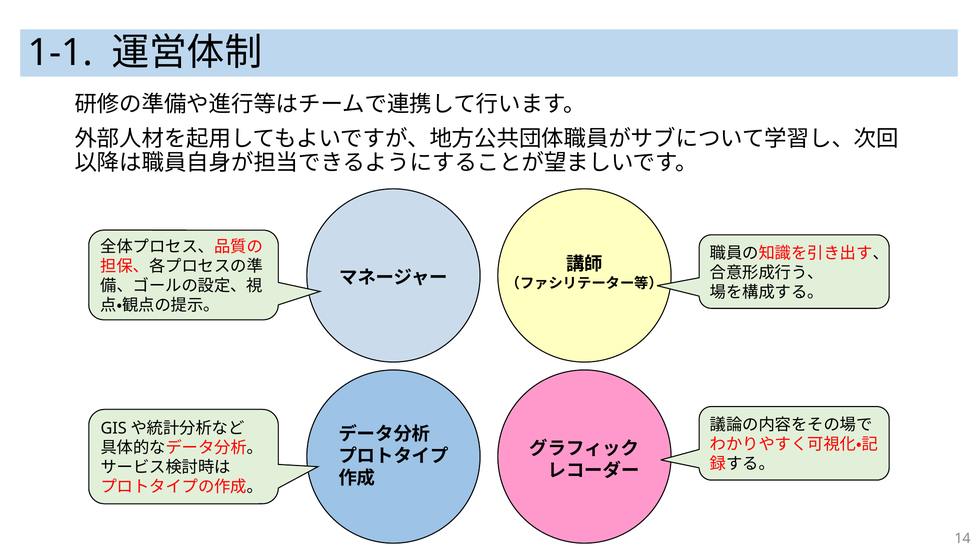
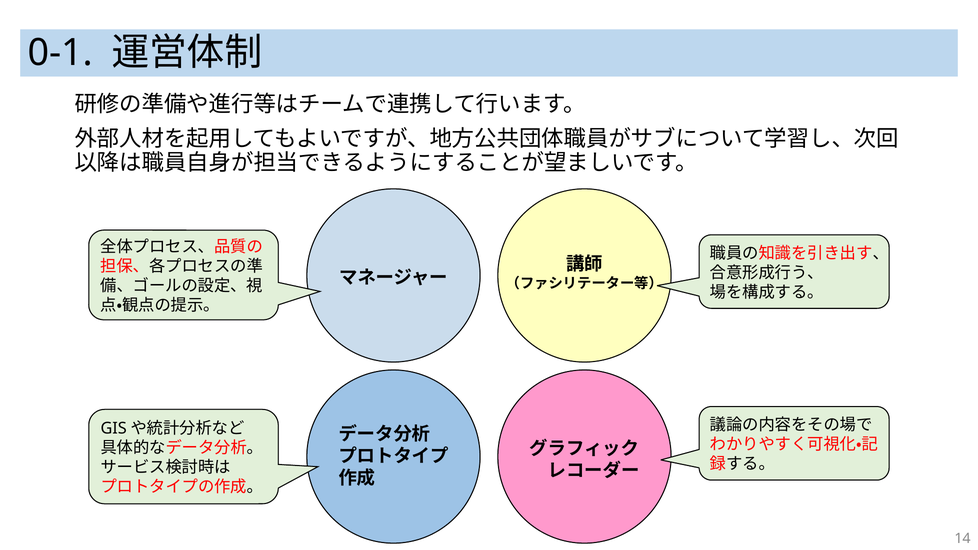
1-1: 1-1 -> 0-1 (60, 53)
